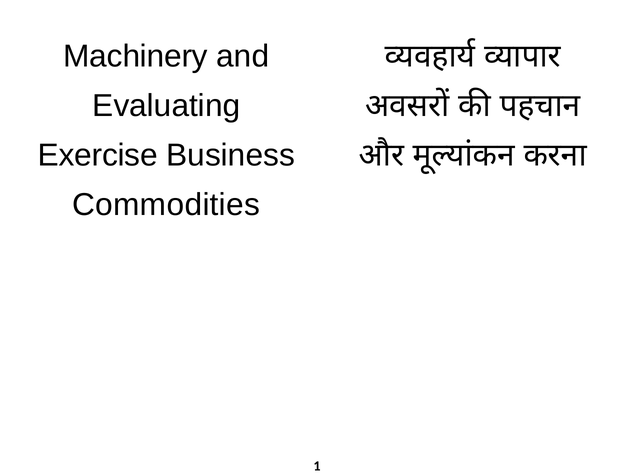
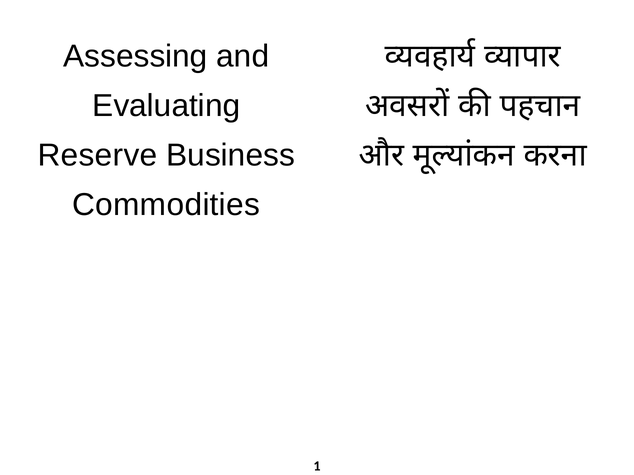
Machinery: Machinery -> Assessing (135, 57)
Exercise: Exercise -> Reserve (98, 156)
